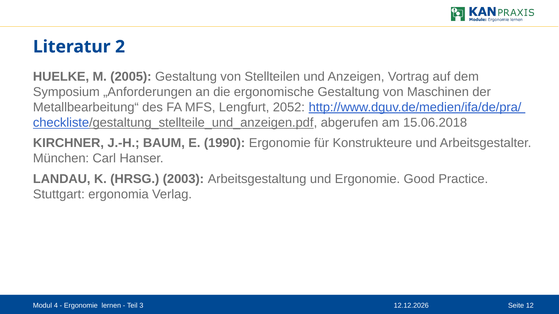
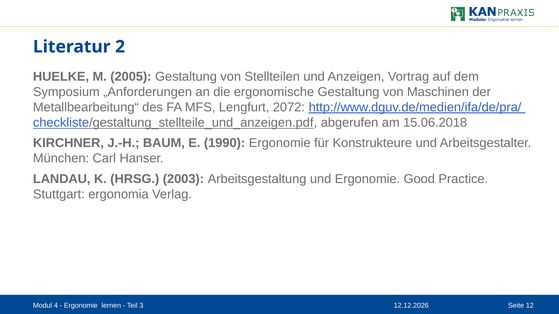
2052: 2052 -> 2072 (289, 107)
